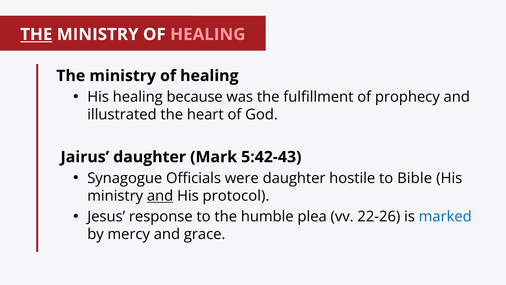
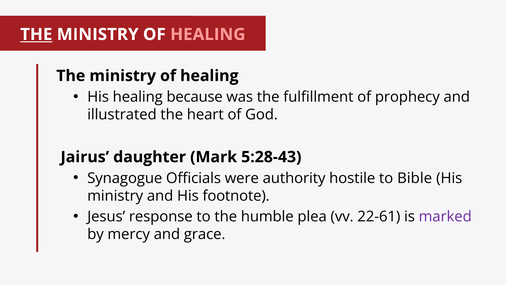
5:42-43: 5:42-43 -> 5:28-43 (271, 157)
were daughter: daughter -> authority (294, 178)
and underline: present -> none (160, 196)
protocol: protocol -> footnote (236, 196)
22-26: 22-26 -> 22-61 (379, 217)
marked colour: blue -> purple (445, 217)
